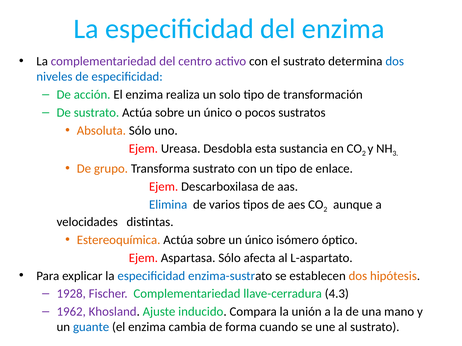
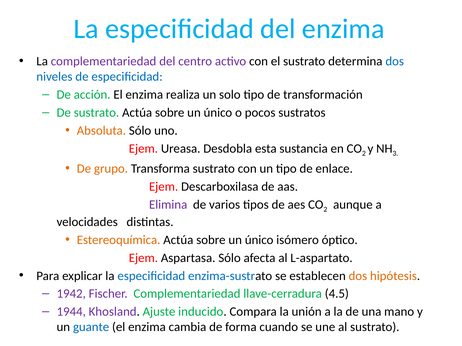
Elimina colour: blue -> purple (168, 205)
1928: 1928 -> 1942 (71, 294)
4.3: 4.3 -> 4.5 (337, 294)
1962: 1962 -> 1944 (71, 312)
